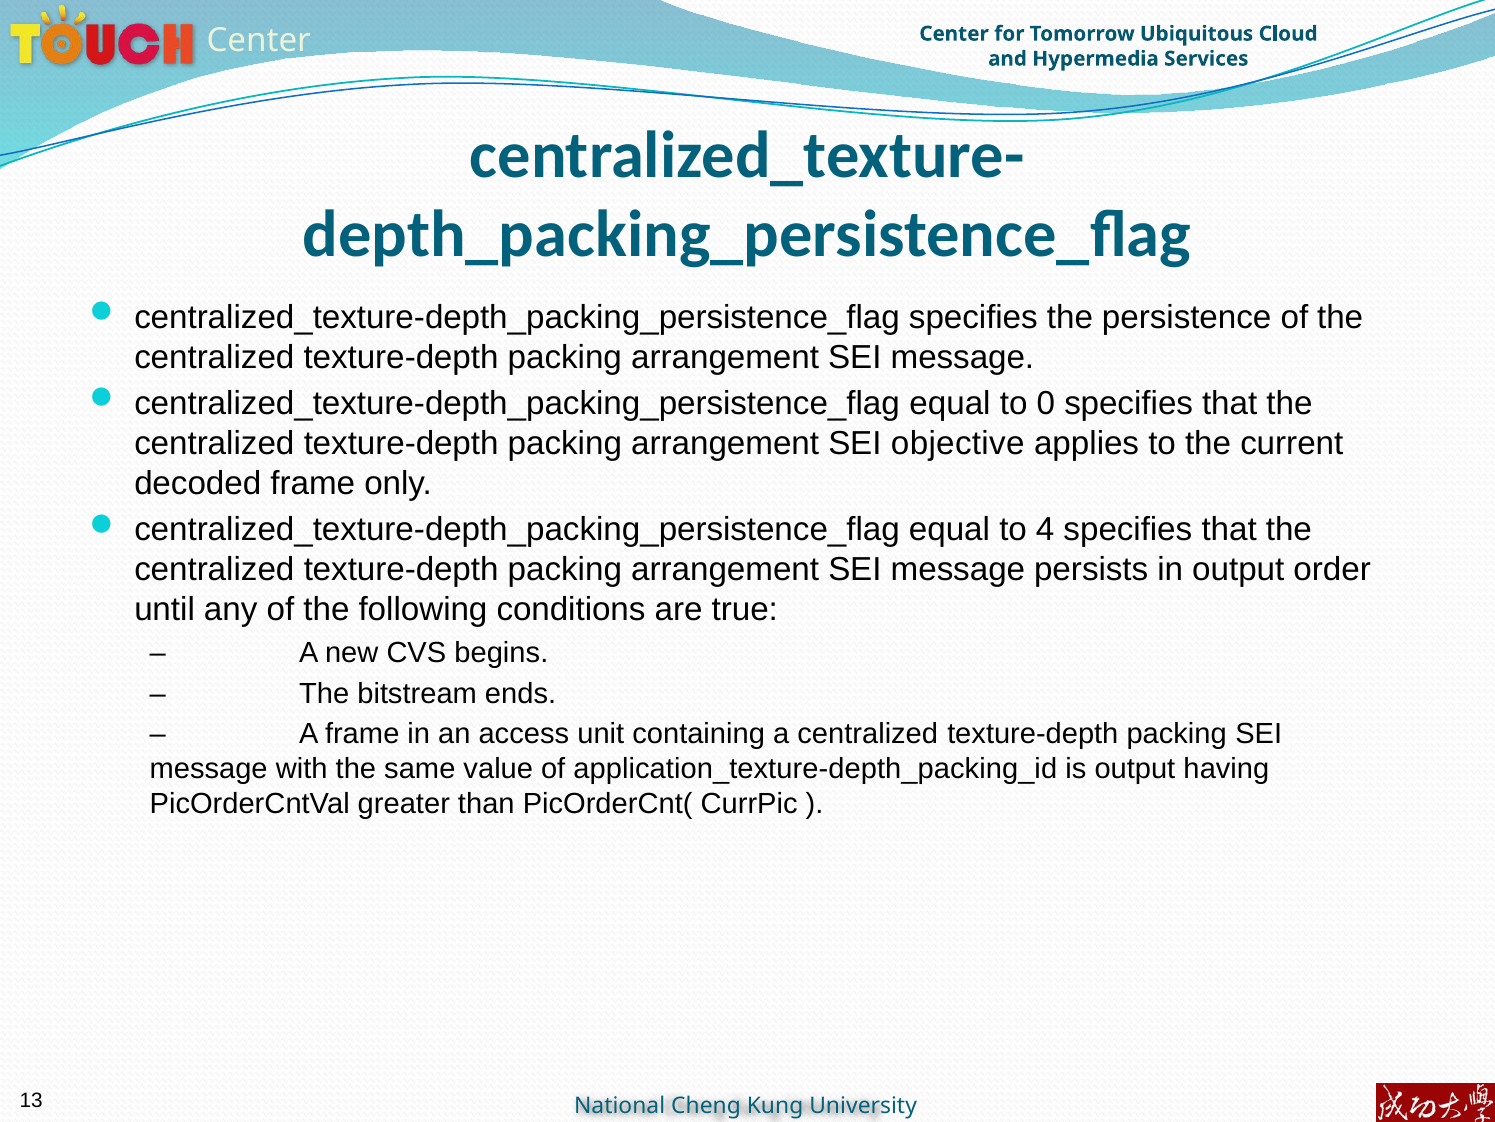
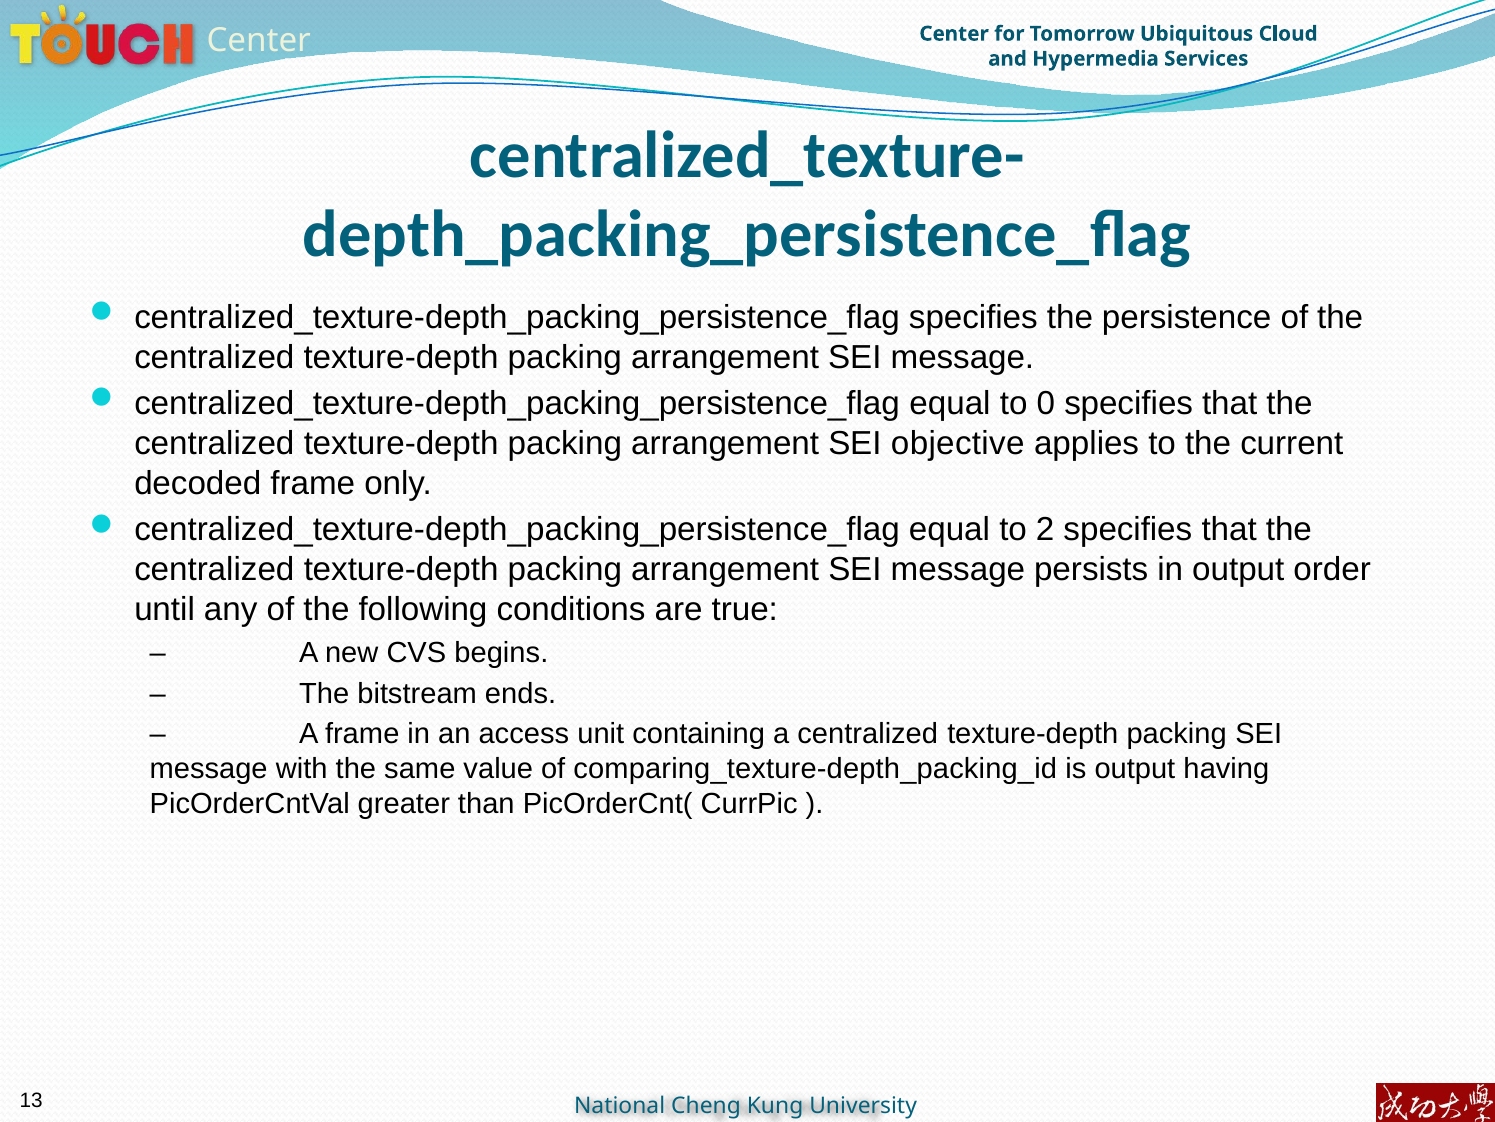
4: 4 -> 2 (1045, 530)
application_texture-depth_packing_id: application_texture-depth_packing_id -> comparing_texture-depth_packing_id (815, 769)
